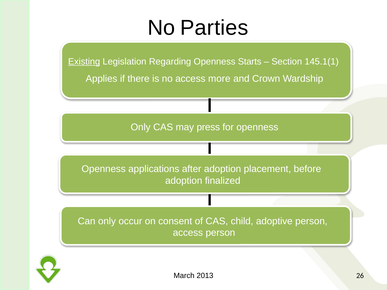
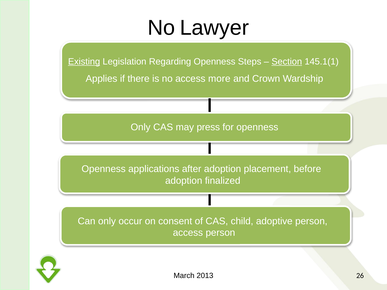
Parties: Parties -> Lawyer (214, 28)
Starts: Starts -> Steps (250, 62)
Section underline: none -> present (287, 62)
